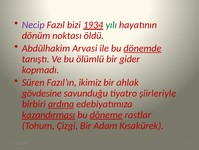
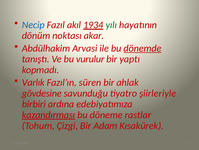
Necip colour: purple -> blue (33, 25)
bizi: bizi -> akıl (74, 25)
öldü: öldü -> akar (94, 36)
ölümlü: ölümlü -> vurulur (90, 59)
gider: gider -> yaptı (130, 59)
Süren: Süren -> Varlık (33, 82)
ikimiz: ikimiz -> süren (90, 82)
ardına underline: present -> none (61, 104)
döneme underline: present -> none (106, 114)
